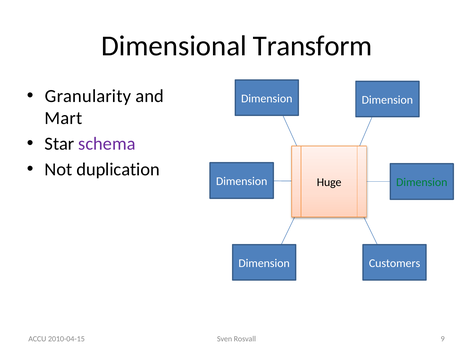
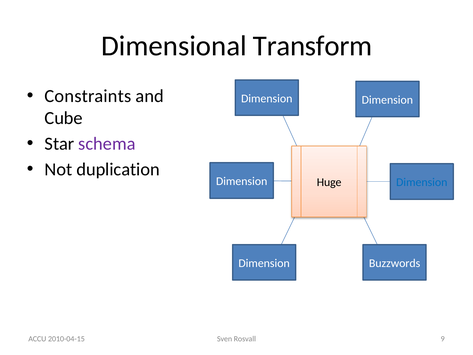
Granularity: Granularity -> Constraints (88, 96)
Mart: Mart -> Cube (64, 118)
Dimension colour: green -> blue (422, 182)
Customers: Customers -> Buzzwords (395, 263)
